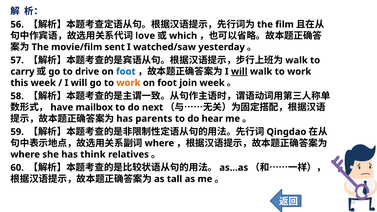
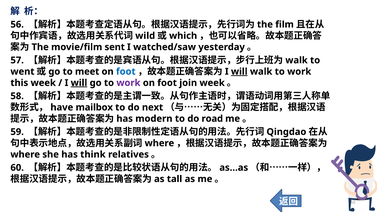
love: love -> wild (145, 36)
carry: carry -> went (22, 72)
drive: drive -> meet (87, 72)
will underline: none -> present (79, 83)
work colour: orange -> purple (128, 83)
parents: parents -> modern (154, 119)
hear: hear -> road (212, 119)
